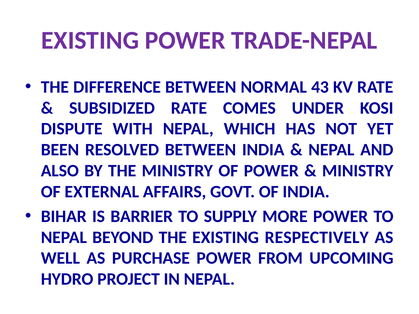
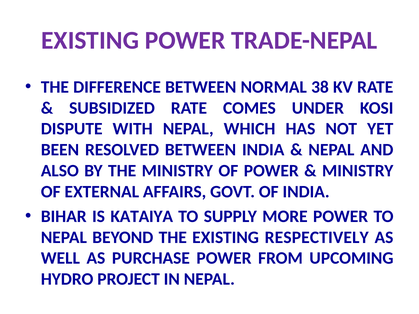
43: 43 -> 38 (320, 87)
BARRIER: BARRIER -> KATAIYA (142, 217)
